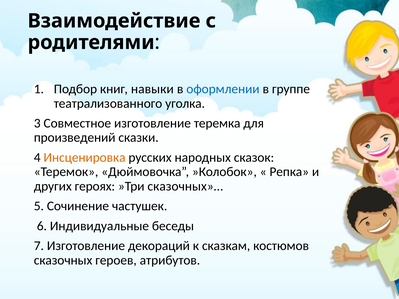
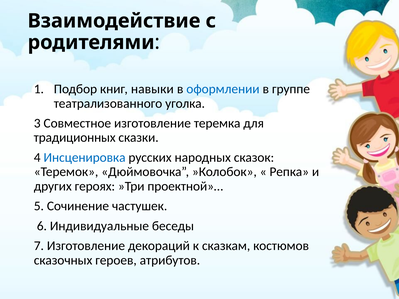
произведений: произведений -> традиционных (75, 138)
Инсценировка colour: orange -> blue (85, 158)
сказочных»…: сказочных»… -> проектной»… (185, 186)
